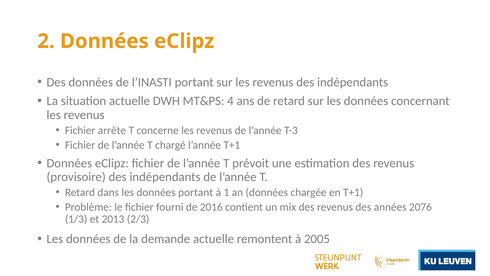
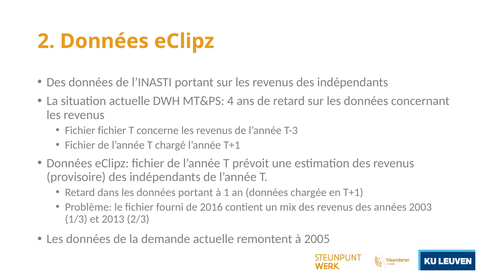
Fichier arrête: arrête -> fichier (112, 130)
2076: 2076 -> 2003 (420, 207)
